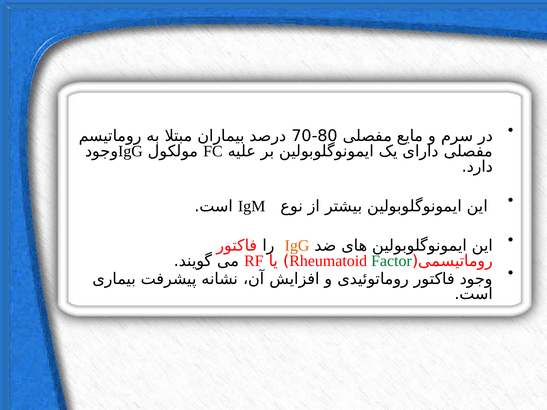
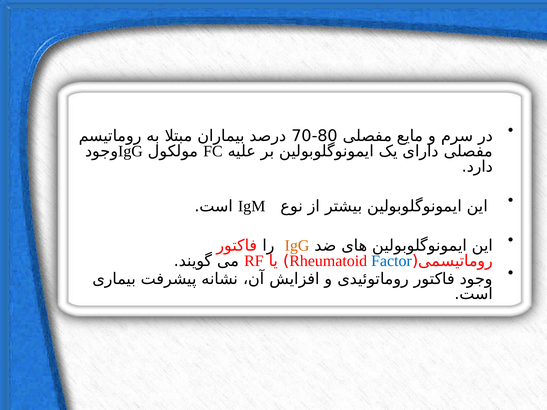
Factor colour: green -> blue (391, 261)
